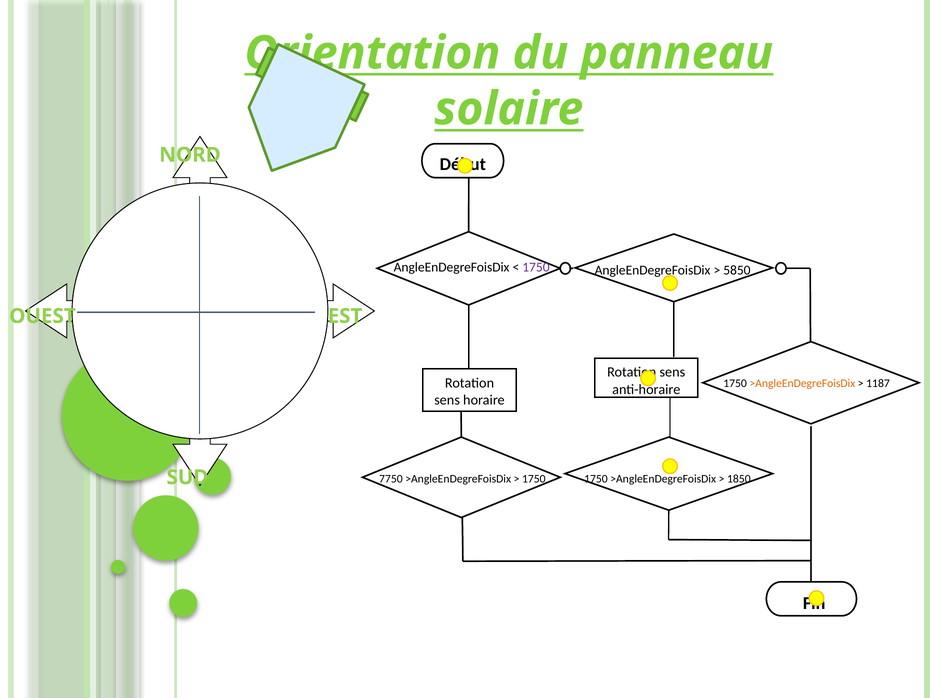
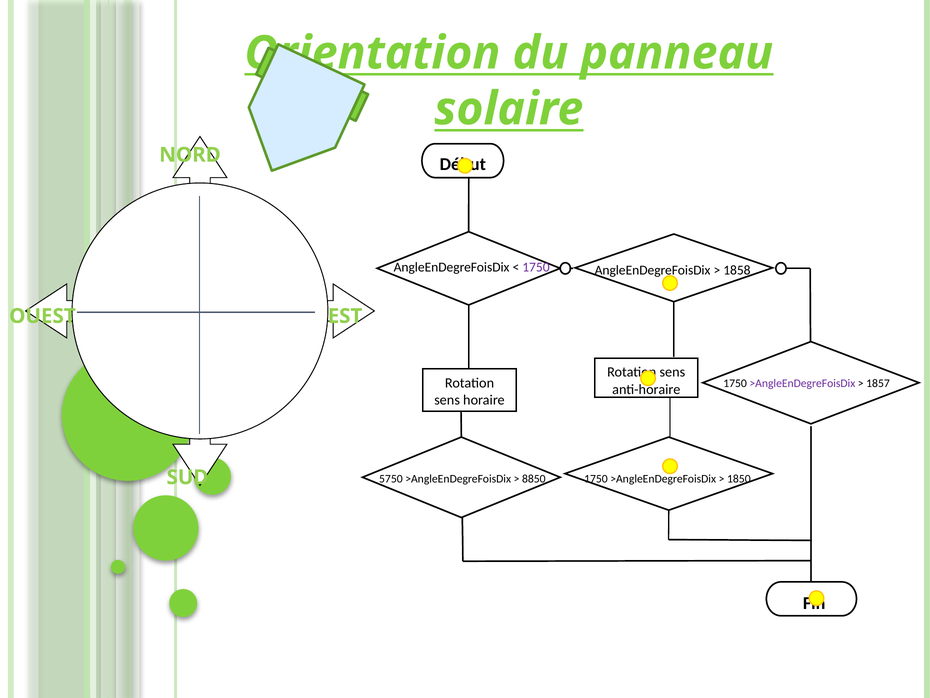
5850: 5850 -> 1858 (737, 270)
>AngleEnDegreFoisDix colour: orange -> purple (802, 383)
1187: 1187 -> 1857 (878, 383)
7750: 7750 -> 5750 (391, 478)
1750: 1750 -> 8850 (534, 478)
